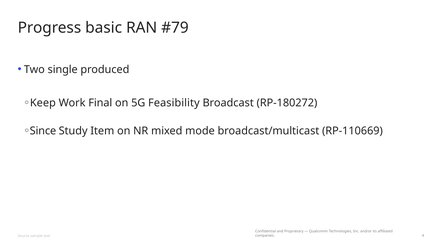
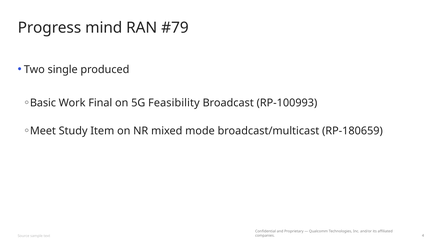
basic: basic -> mind (104, 28)
Keep: Keep -> Basic (43, 103)
RP-180272: RP-180272 -> RP-100993 (287, 103)
Since: Since -> Meet (43, 131)
RP-110669: RP-110669 -> RP-180659 (352, 131)
